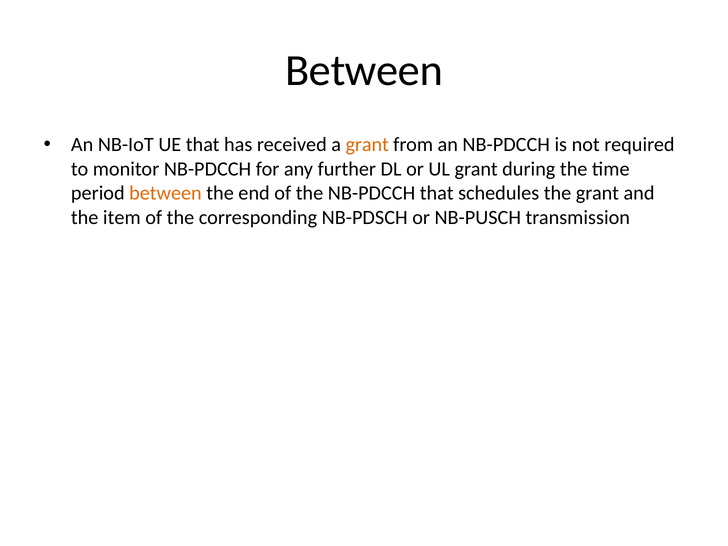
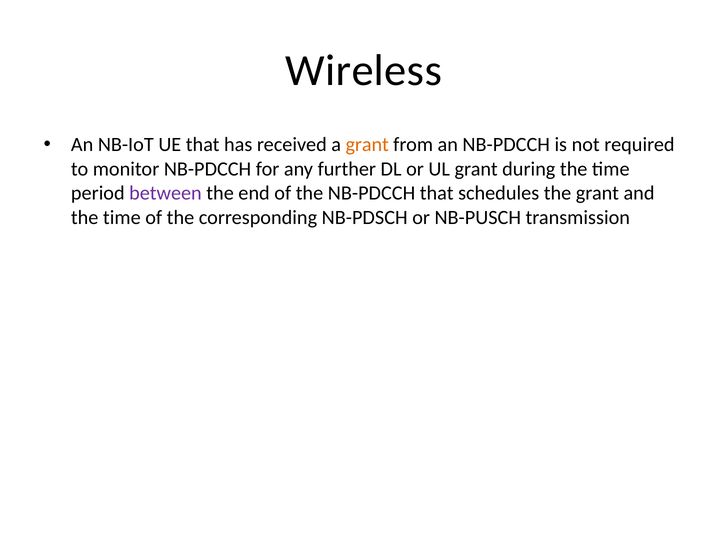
Between: Between -> Wireless (364, 70)
between colour: orange -> purple (165, 193)
item: item -> time (122, 217)
